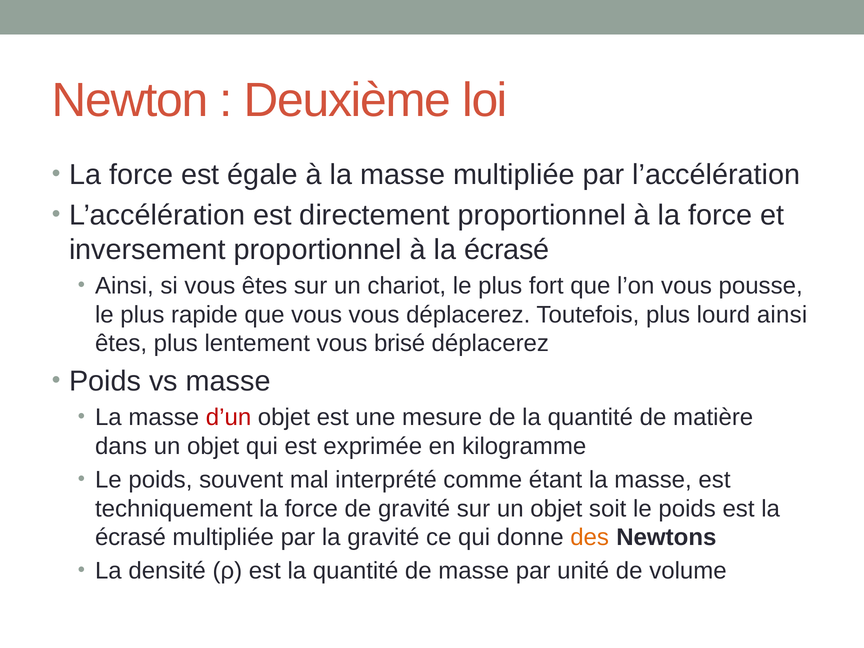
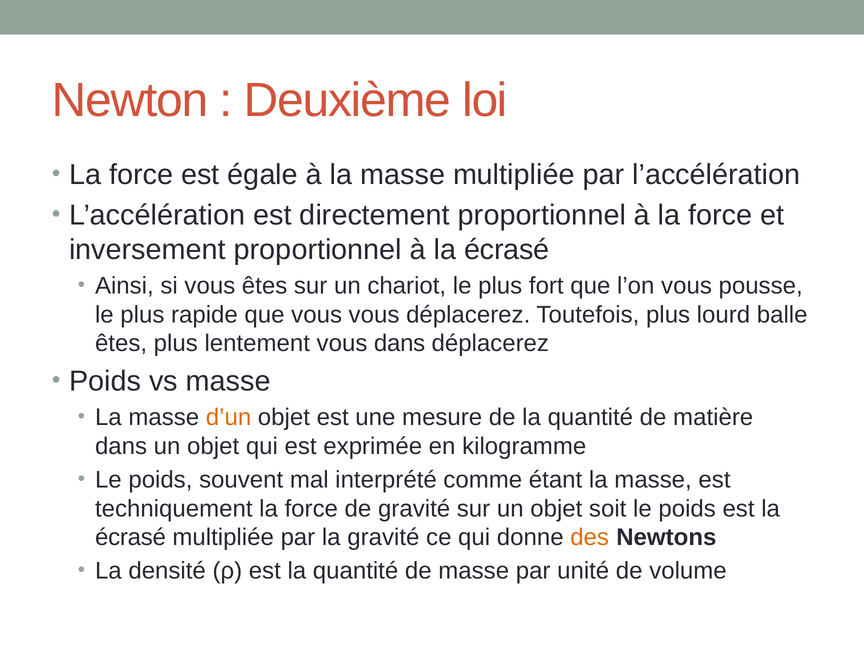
lourd ainsi: ainsi -> balle (782, 315)
vous brisé: brisé -> dans (400, 343)
d’un colour: red -> orange (229, 417)
